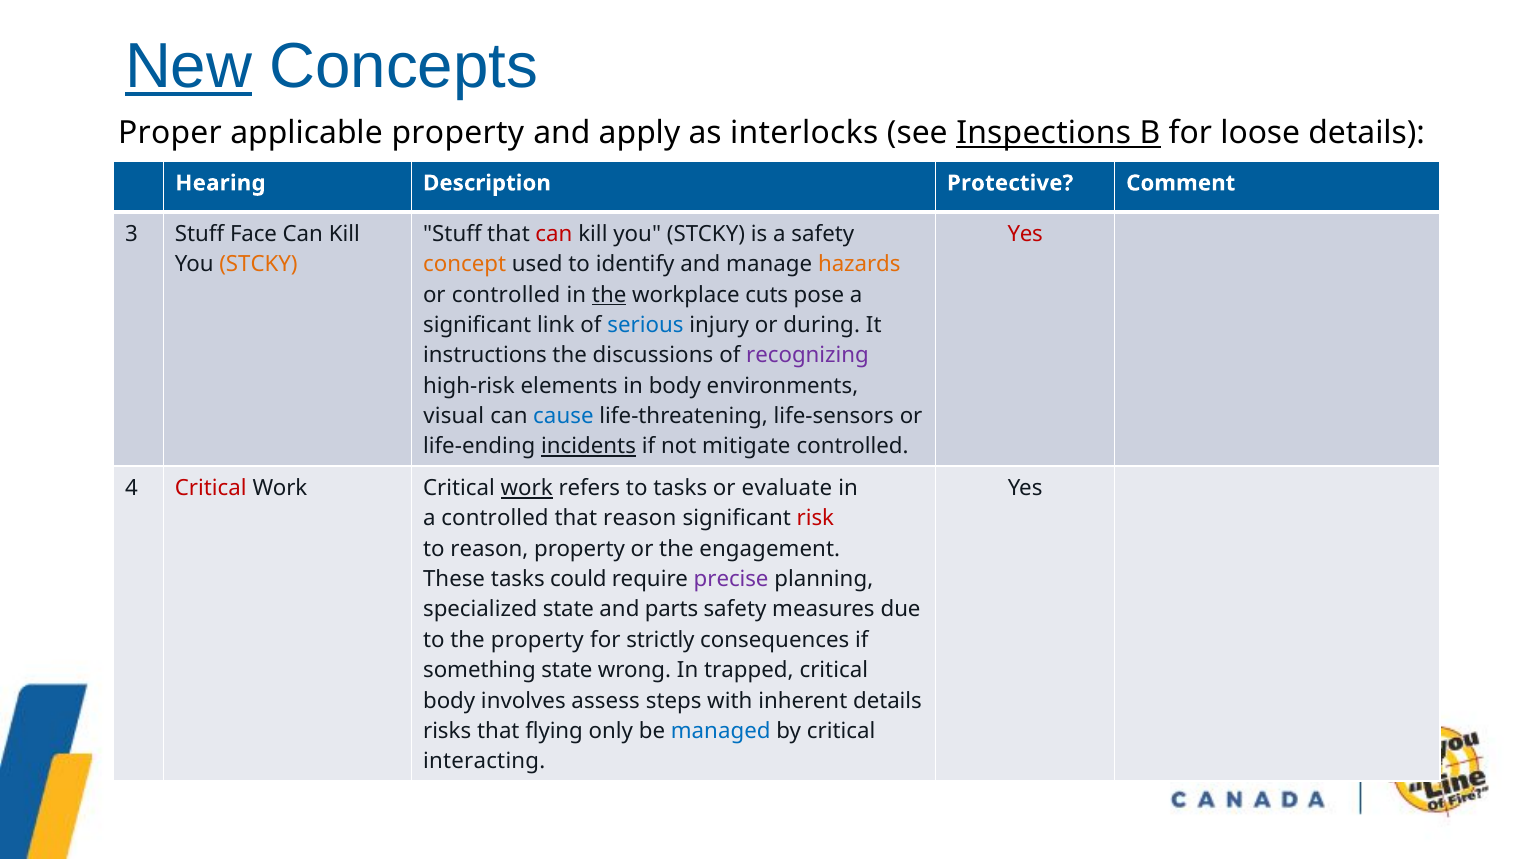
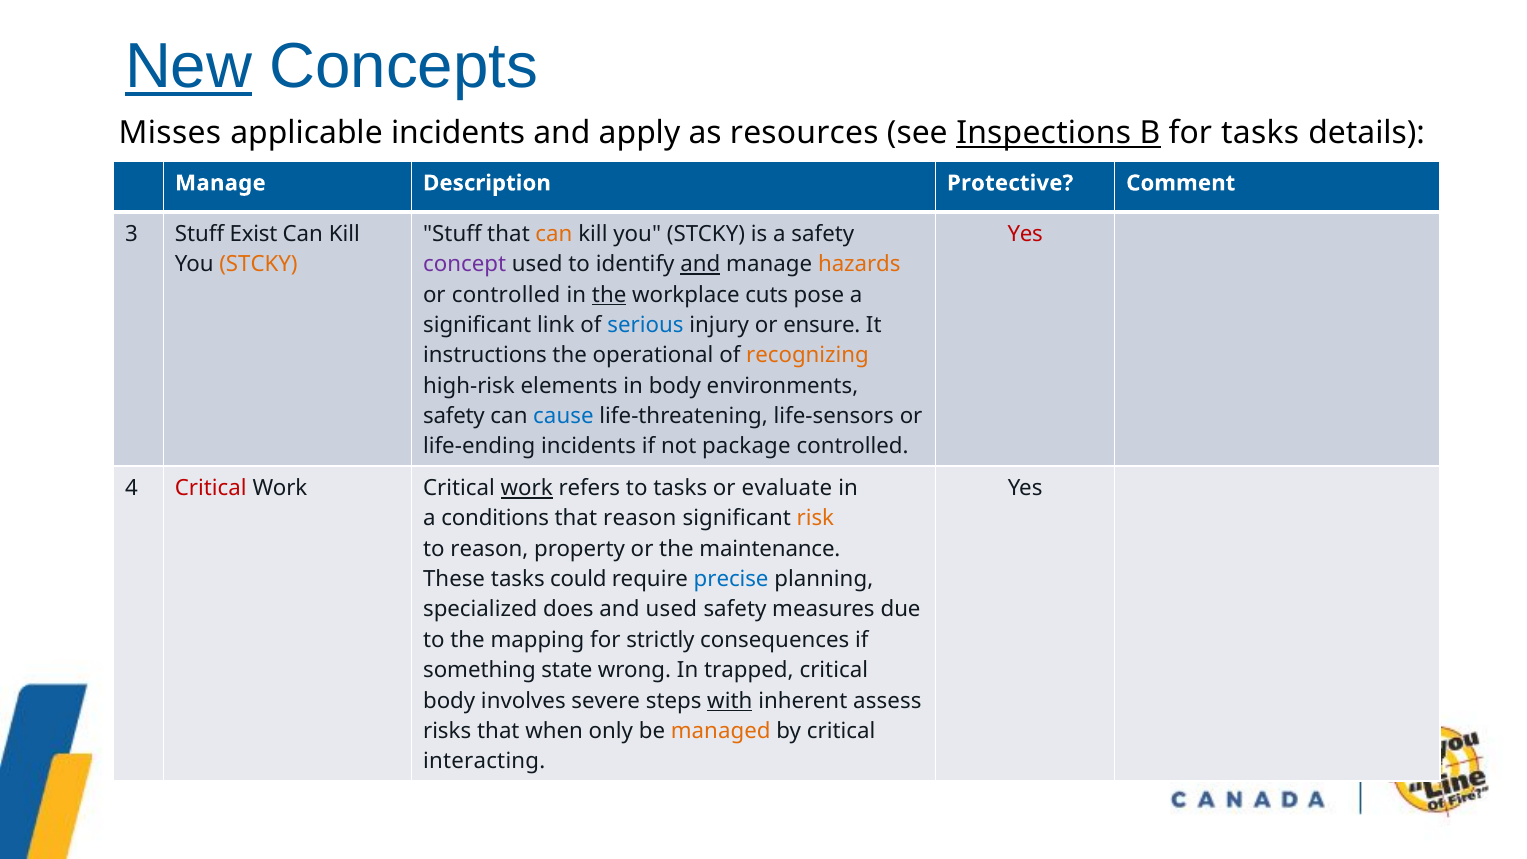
Proper: Proper -> Misses (170, 133)
applicable property: property -> incidents (458, 133)
interlocks: interlocks -> resources (804, 133)
for loose: loose -> tasks (1260, 133)
Hearing: Hearing -> Manage (220, 183)
Face: Face -> Exist (254, 234)
can colour: red -> orange (554, 234)
concept colour: orange -> purple (465, 264)
and underline: none -> present (700, 264)
during: during -> ensure (822, 325)
discussions: discussions -> operational (653, 355)
recognizing colour: purple -> orange (808, 355)
visual: visual -> safety (454, 416)
incidents underline: present -> none (589, 446)
mitigate: mitigate -> package (746, 446)
a controlled: controlled -> conditions (495, 519)
risk colour: red -> orange (815, 519)
engagement: engagement -> maintenance (770, 549)
precise colour: purple -> blue (731, 579)
specialized state: state -> does (568, 610)
and parts: parts -> used (671, 610)
the property: property -> mapping (537, 640)
assess: assess -> severe (606, 701)
with underline: none -> present (730, 701)
inherent details: details -> assess (887, 701)
flying: flying -> when (554, 731)
managed colour: blue -> orange (721, 731)
